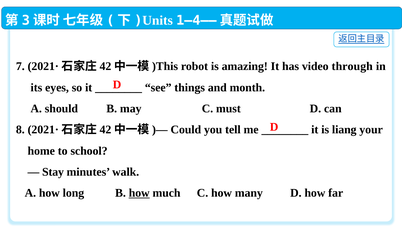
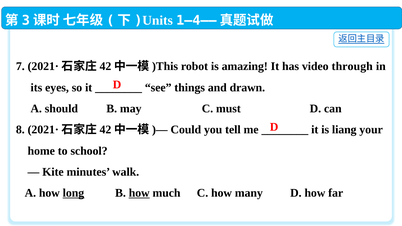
month: month -> drawn (247, 88)
Stay: Stay -> Kite (53, 172)
long underline: none -> present (73, 193)
